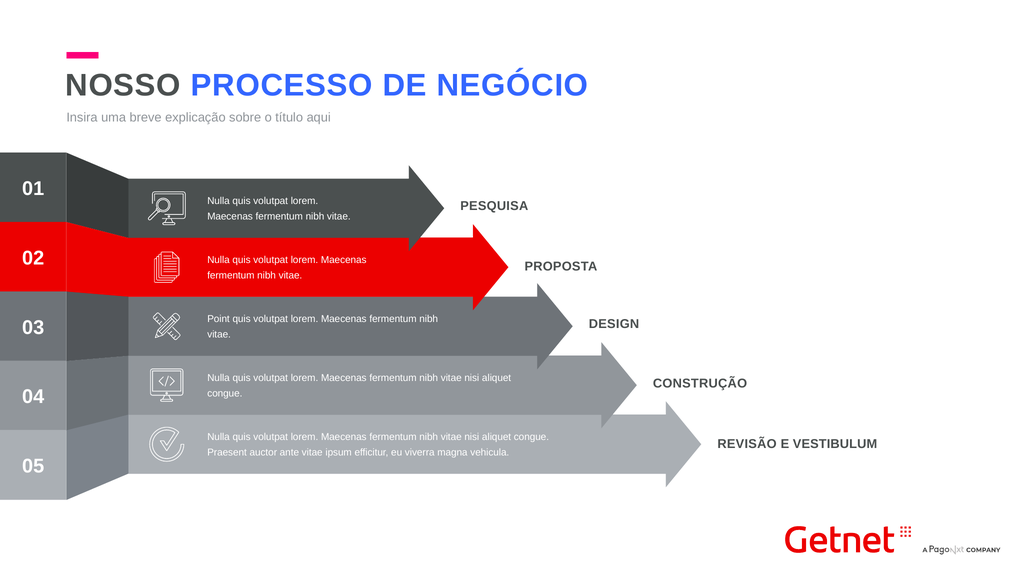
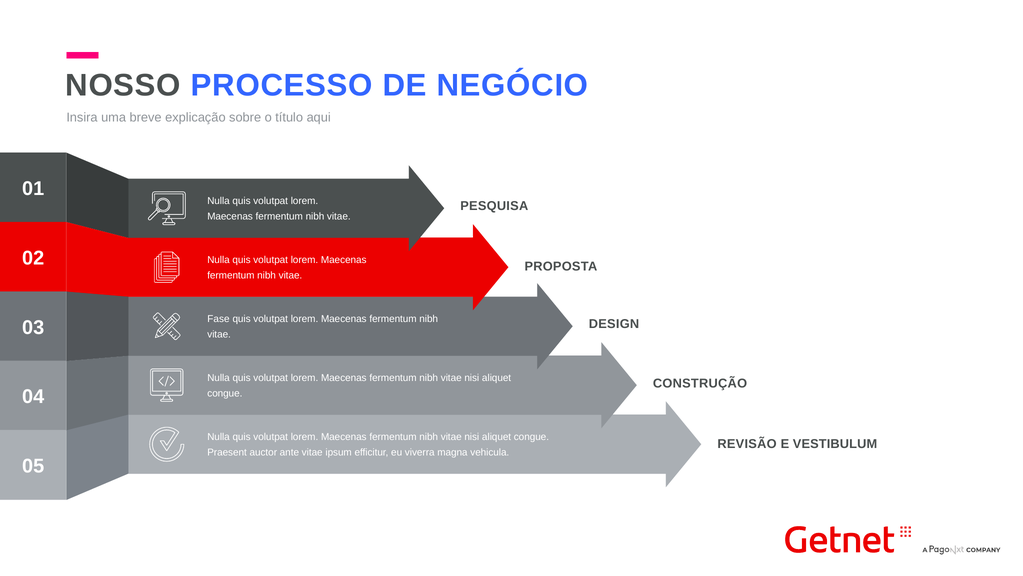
Point: Point -> Fase (218, 319)
